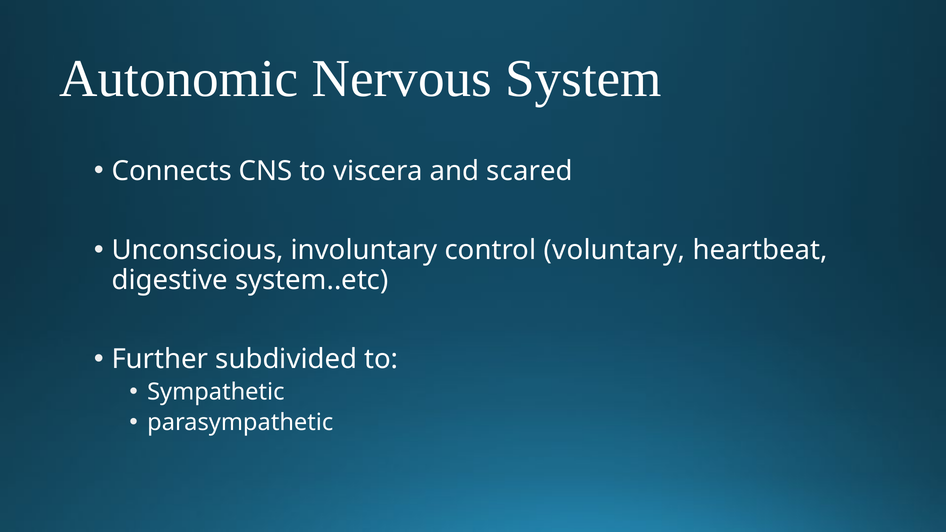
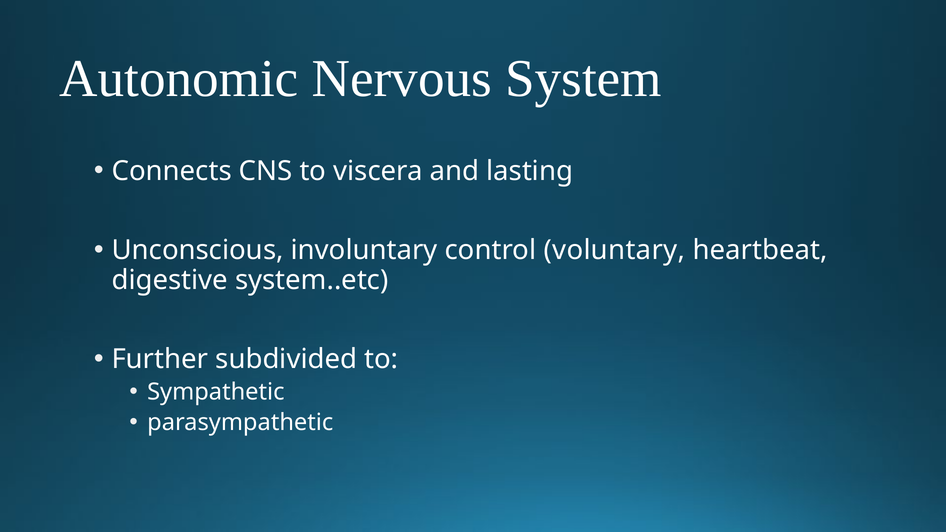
scared: scared -> lasting (530, 171)
